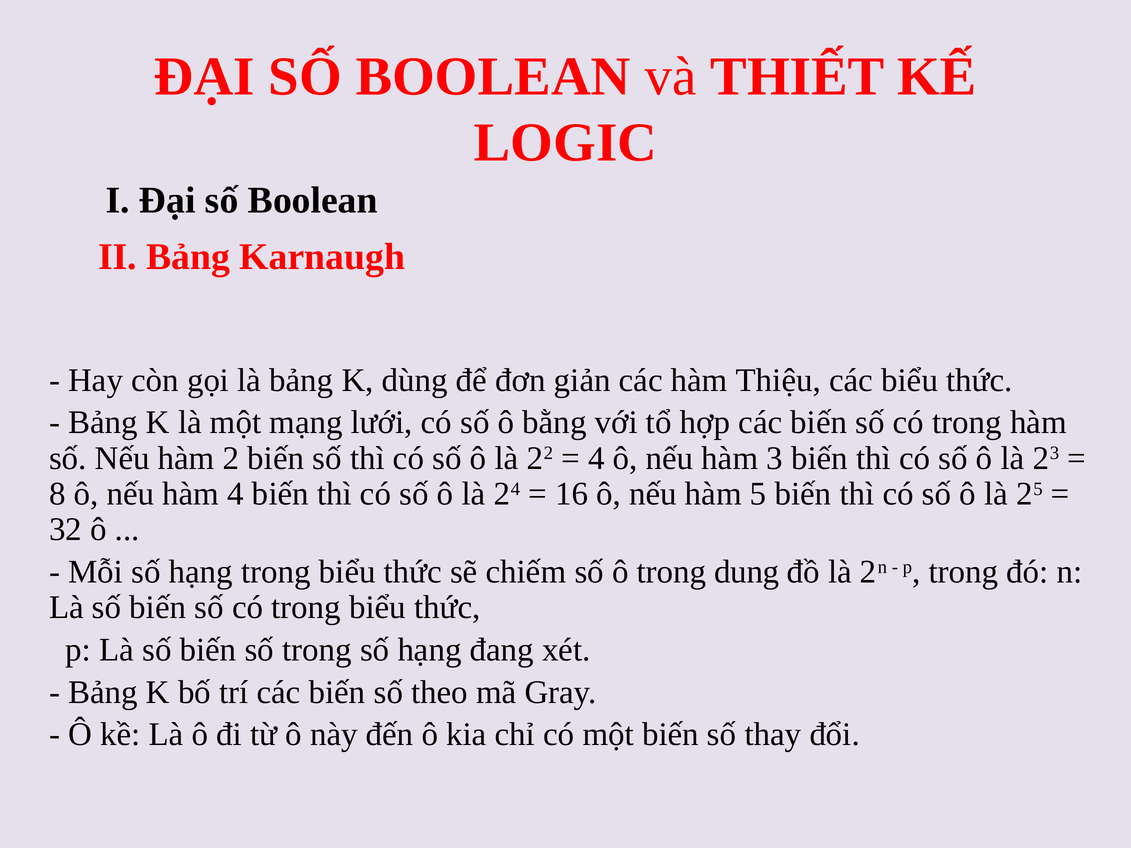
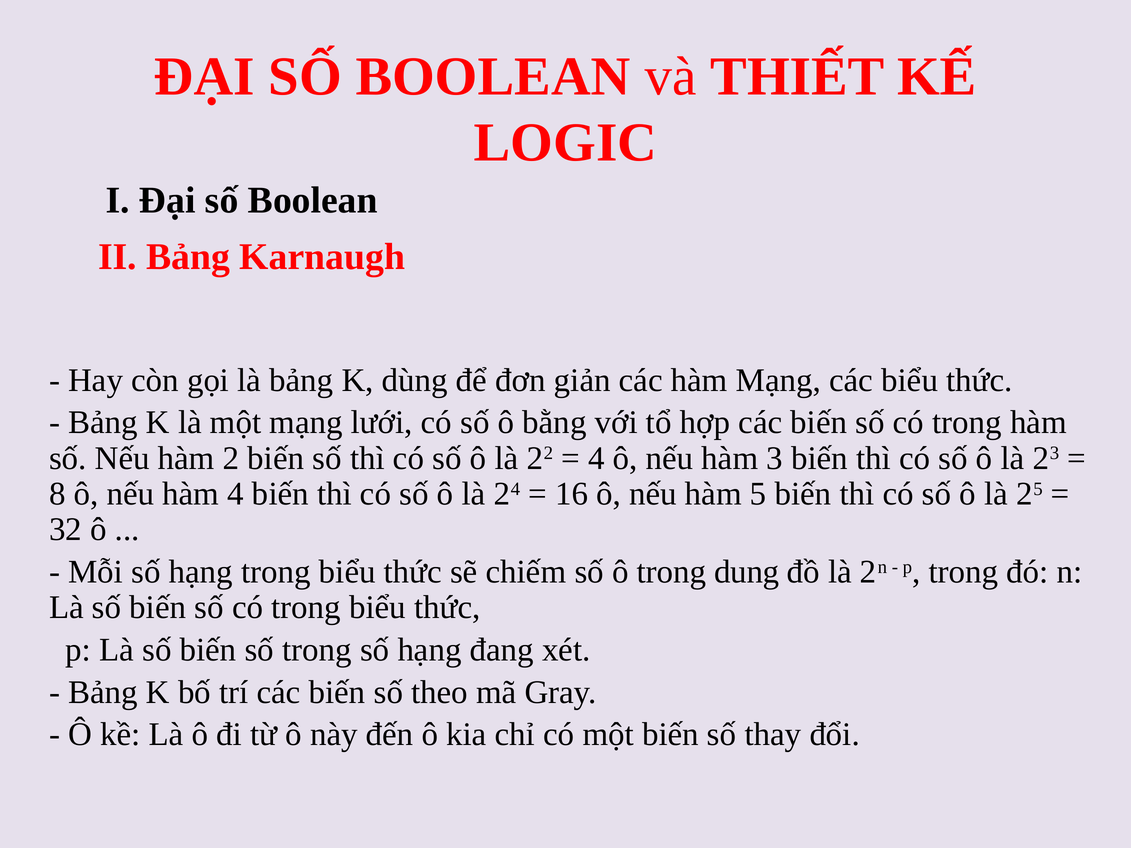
hàm Thiệu: Thiệu -> Mạng (778, 380)
